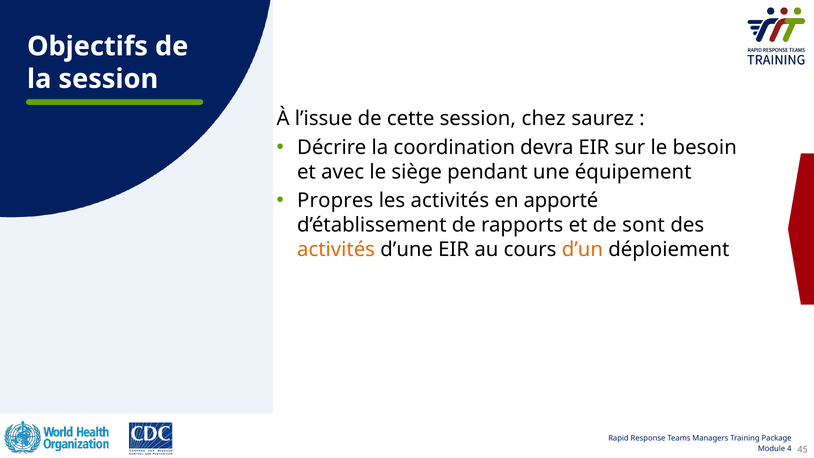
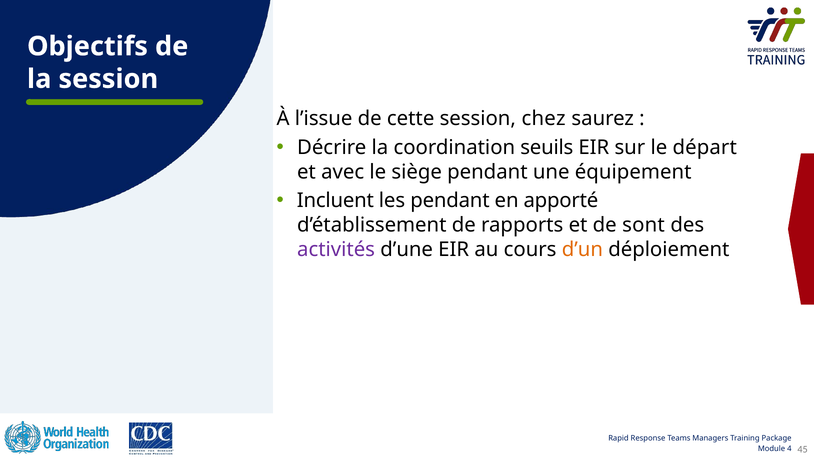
devra: devra -> seuils (547, 147)
besoin: besoin -> départ (705, 147)
Propres: Propres -> Incluent (335, 200)
les activités: activités -> pendant (450, 200)
activités colour: orange -> purple (336, 249)
